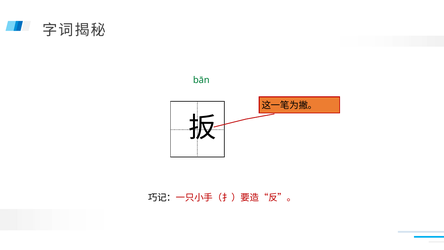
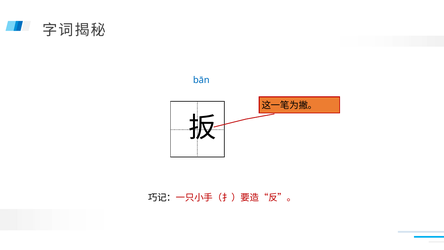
bān colour: green -> blue (201, 80)
